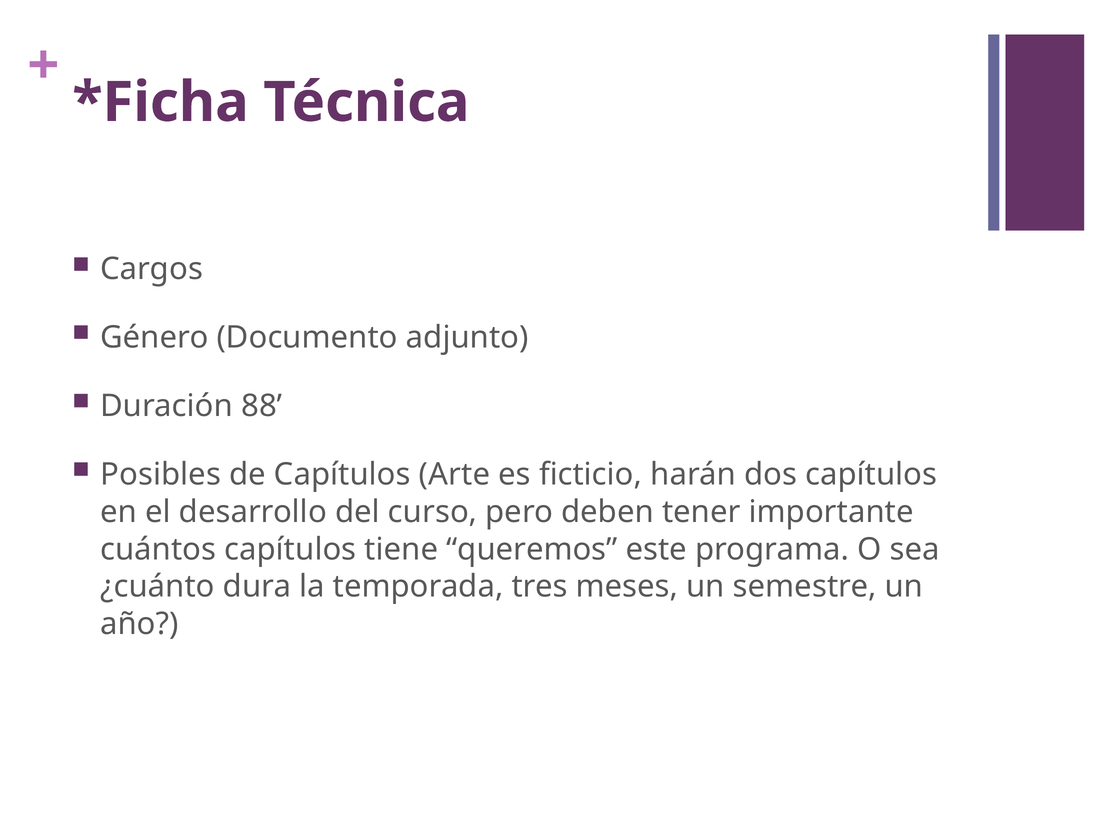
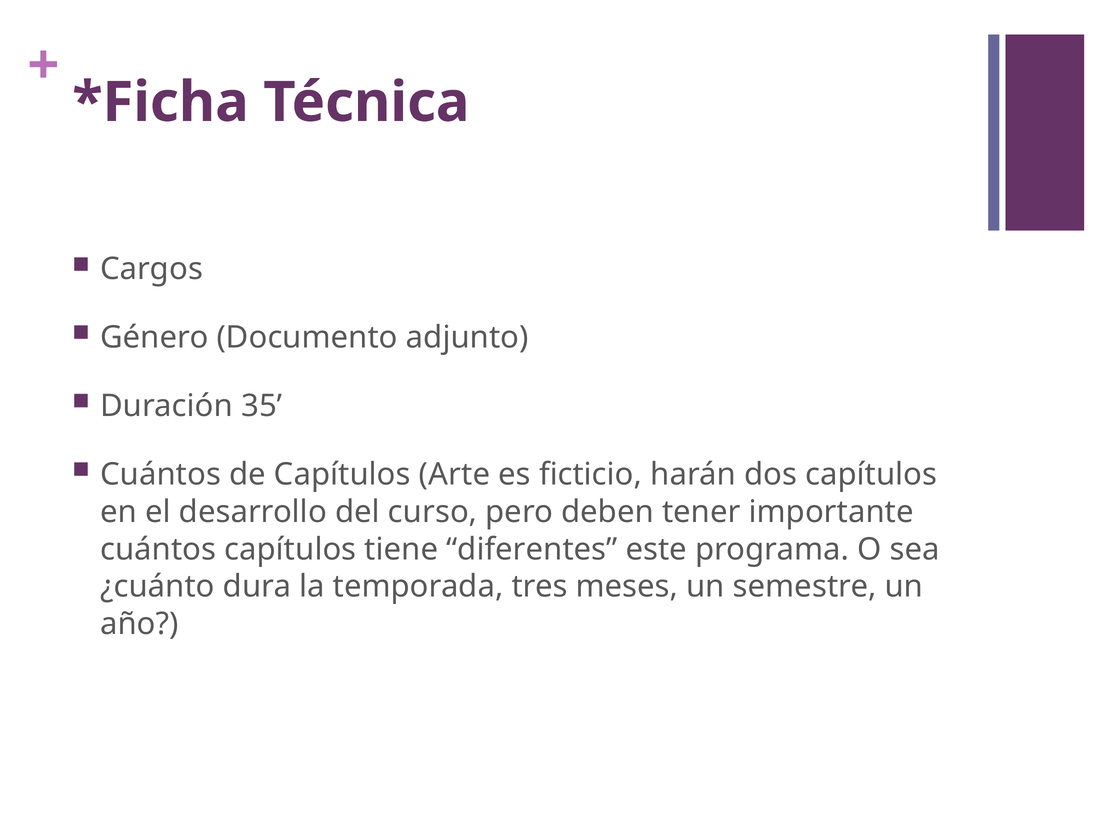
88: 88 -> 35 (262, 406)
Posibles: Posibles -> Cuántos (161, 475)
queremos: queremos -> diferentes (532, 549)
